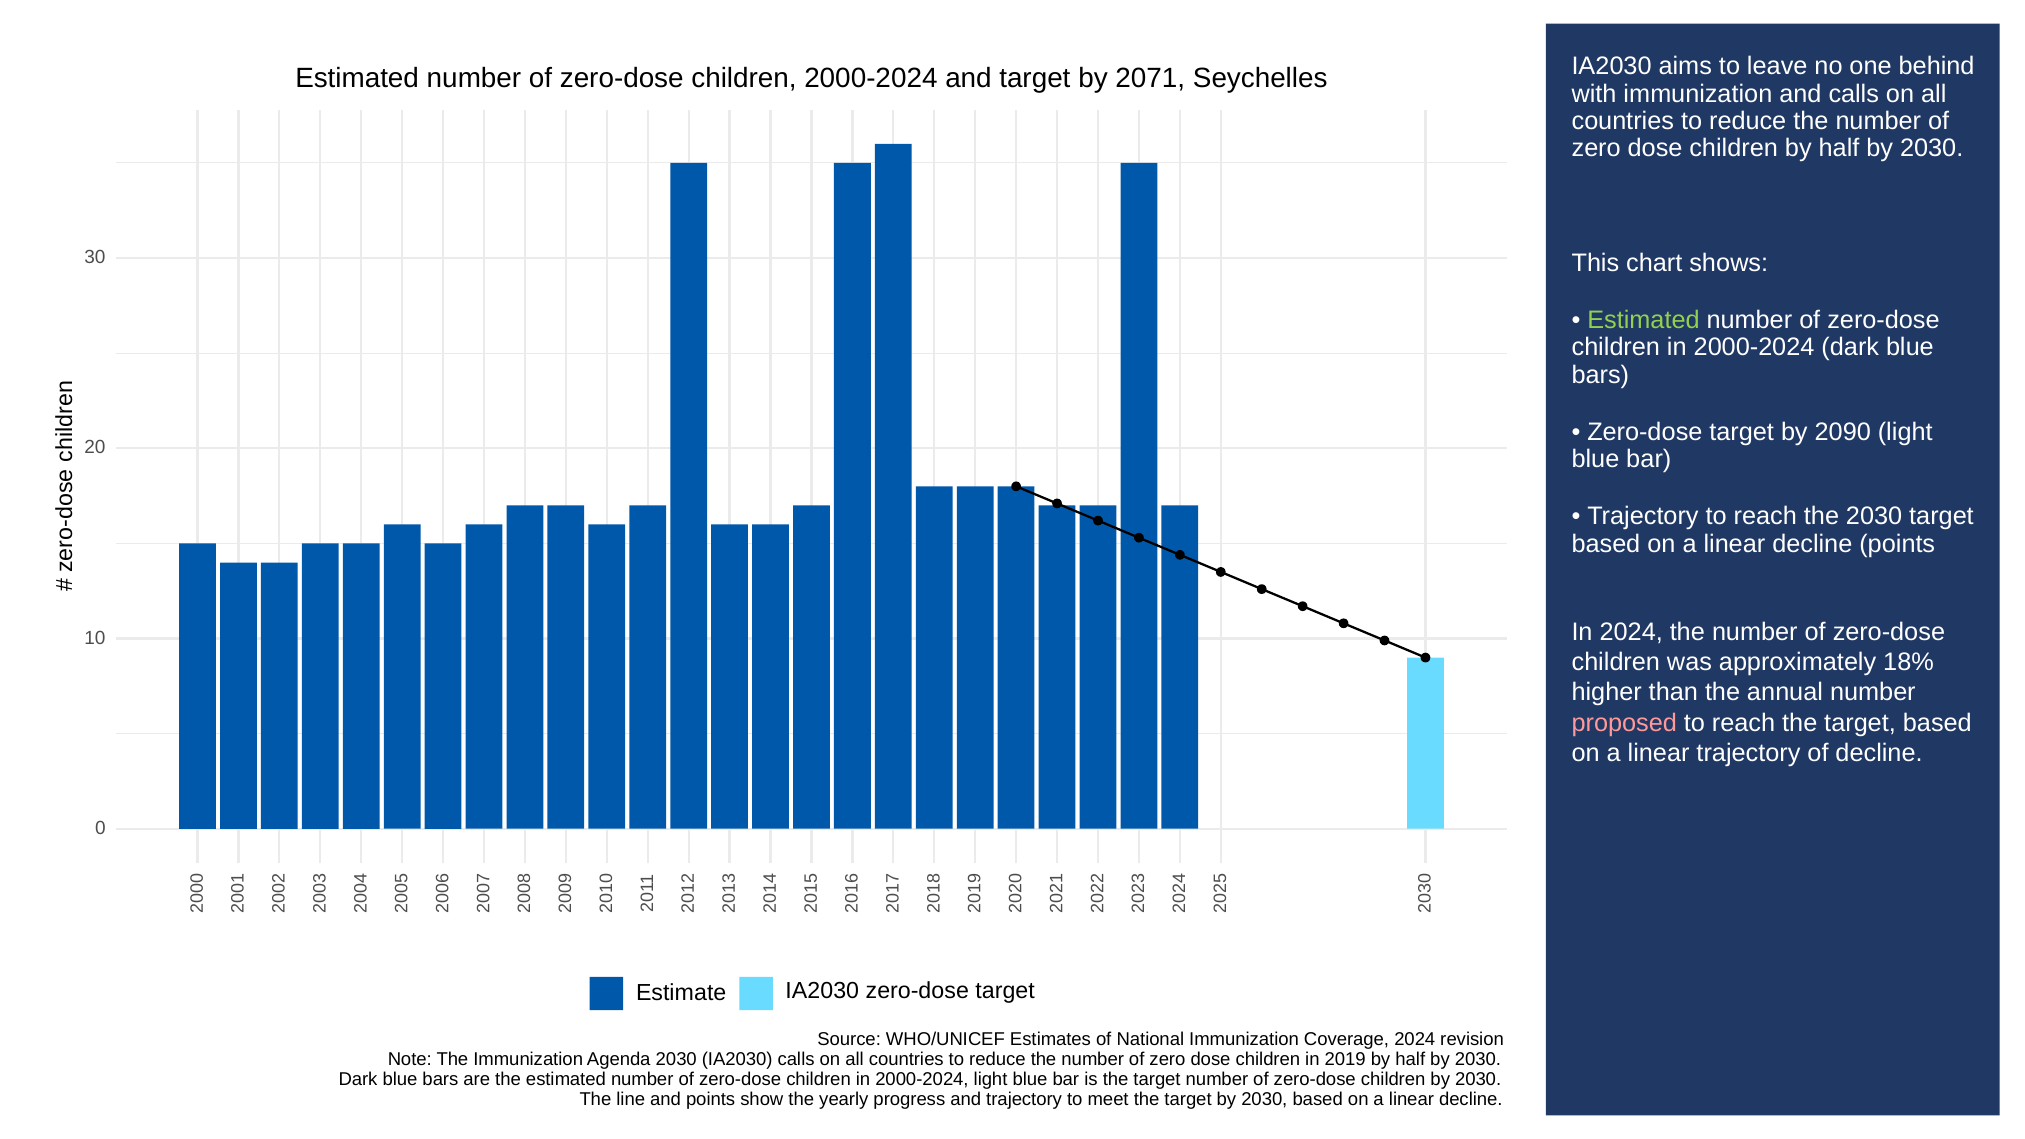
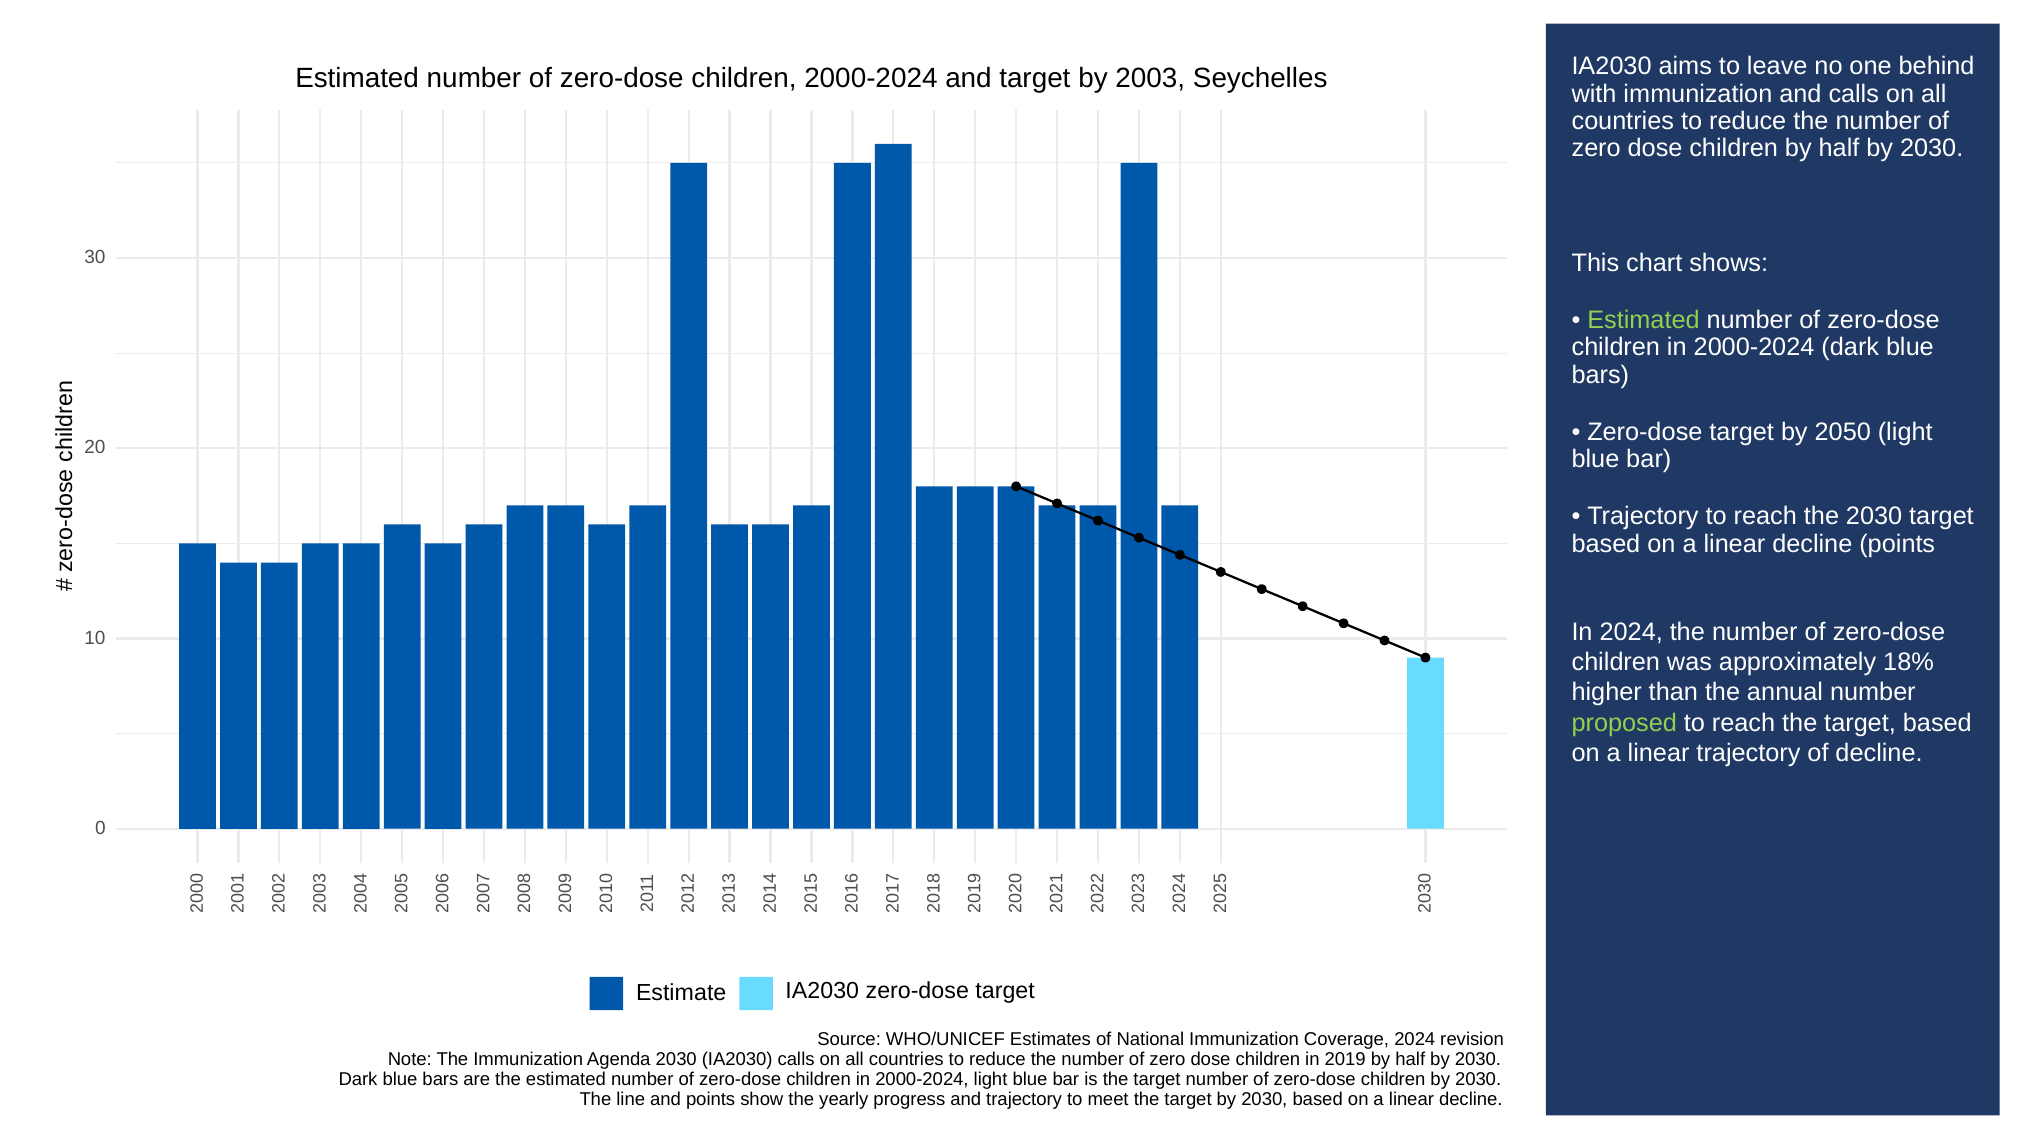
2071: 2071 -> 2003 (1150, 78)
2090: 2090 -> 2050 (1843, 432)
proposed colour: pink -> light green (1624, 723)
